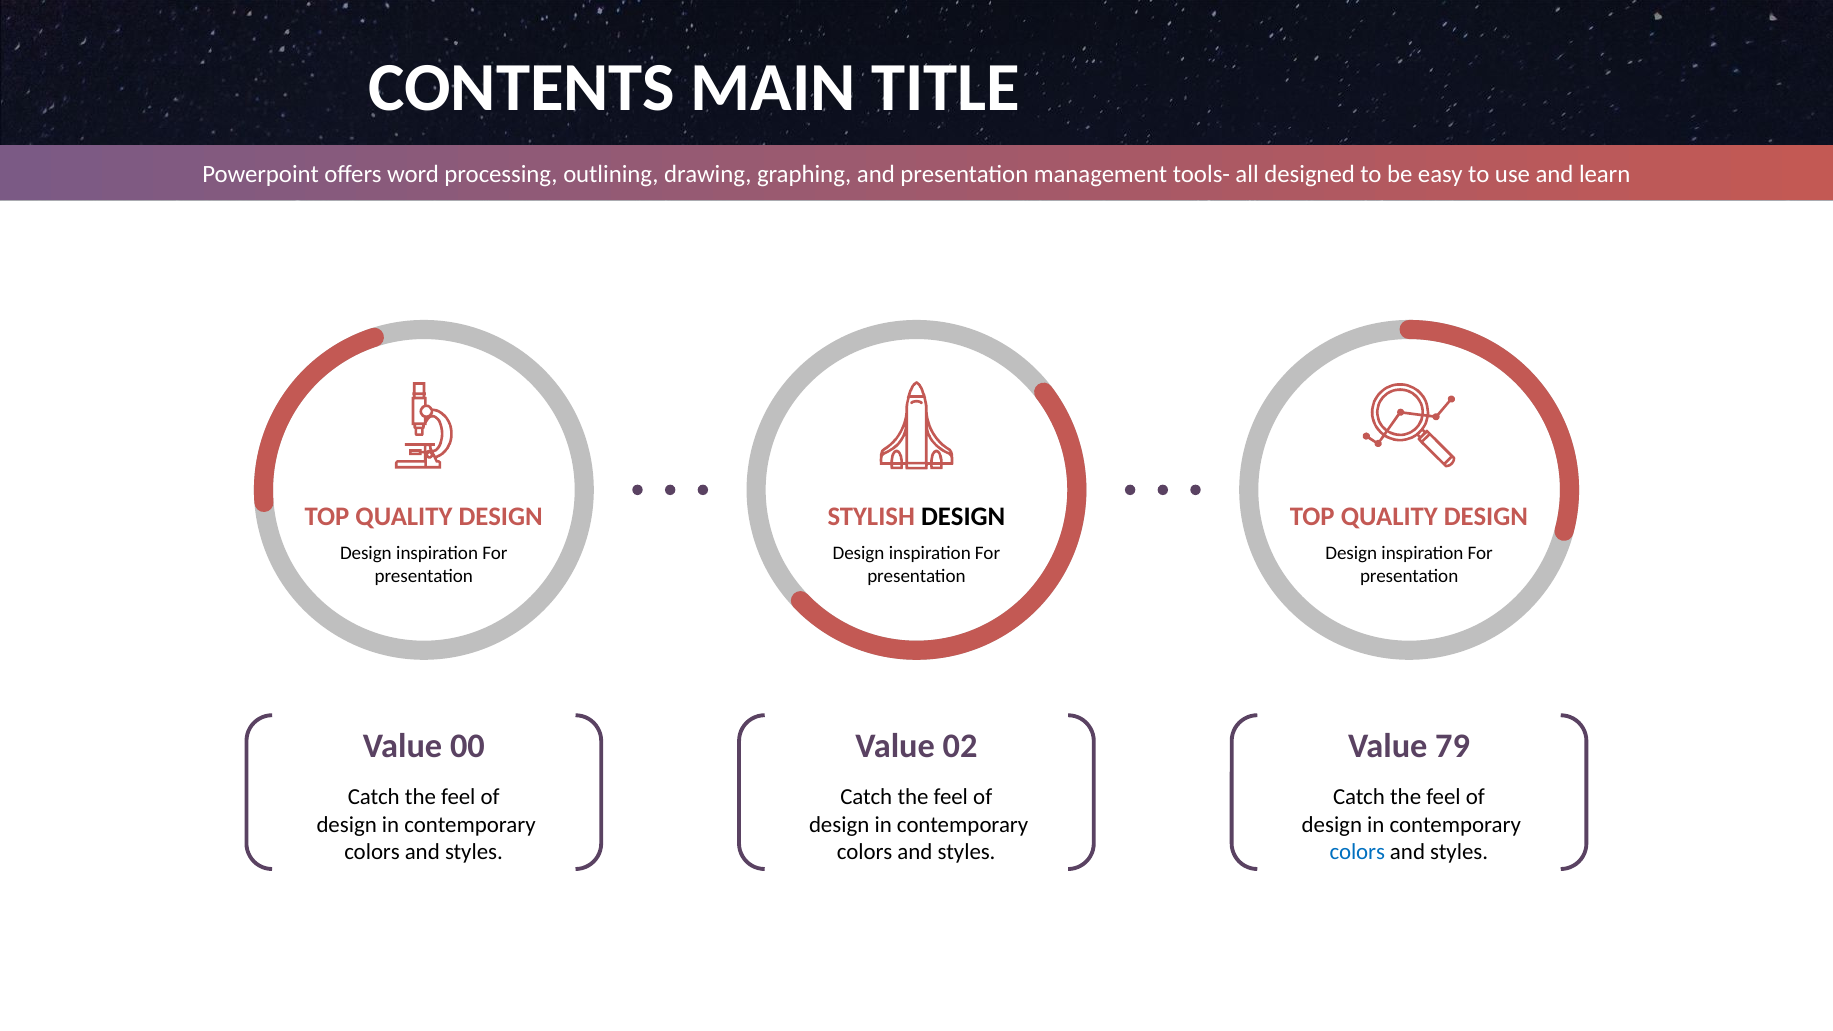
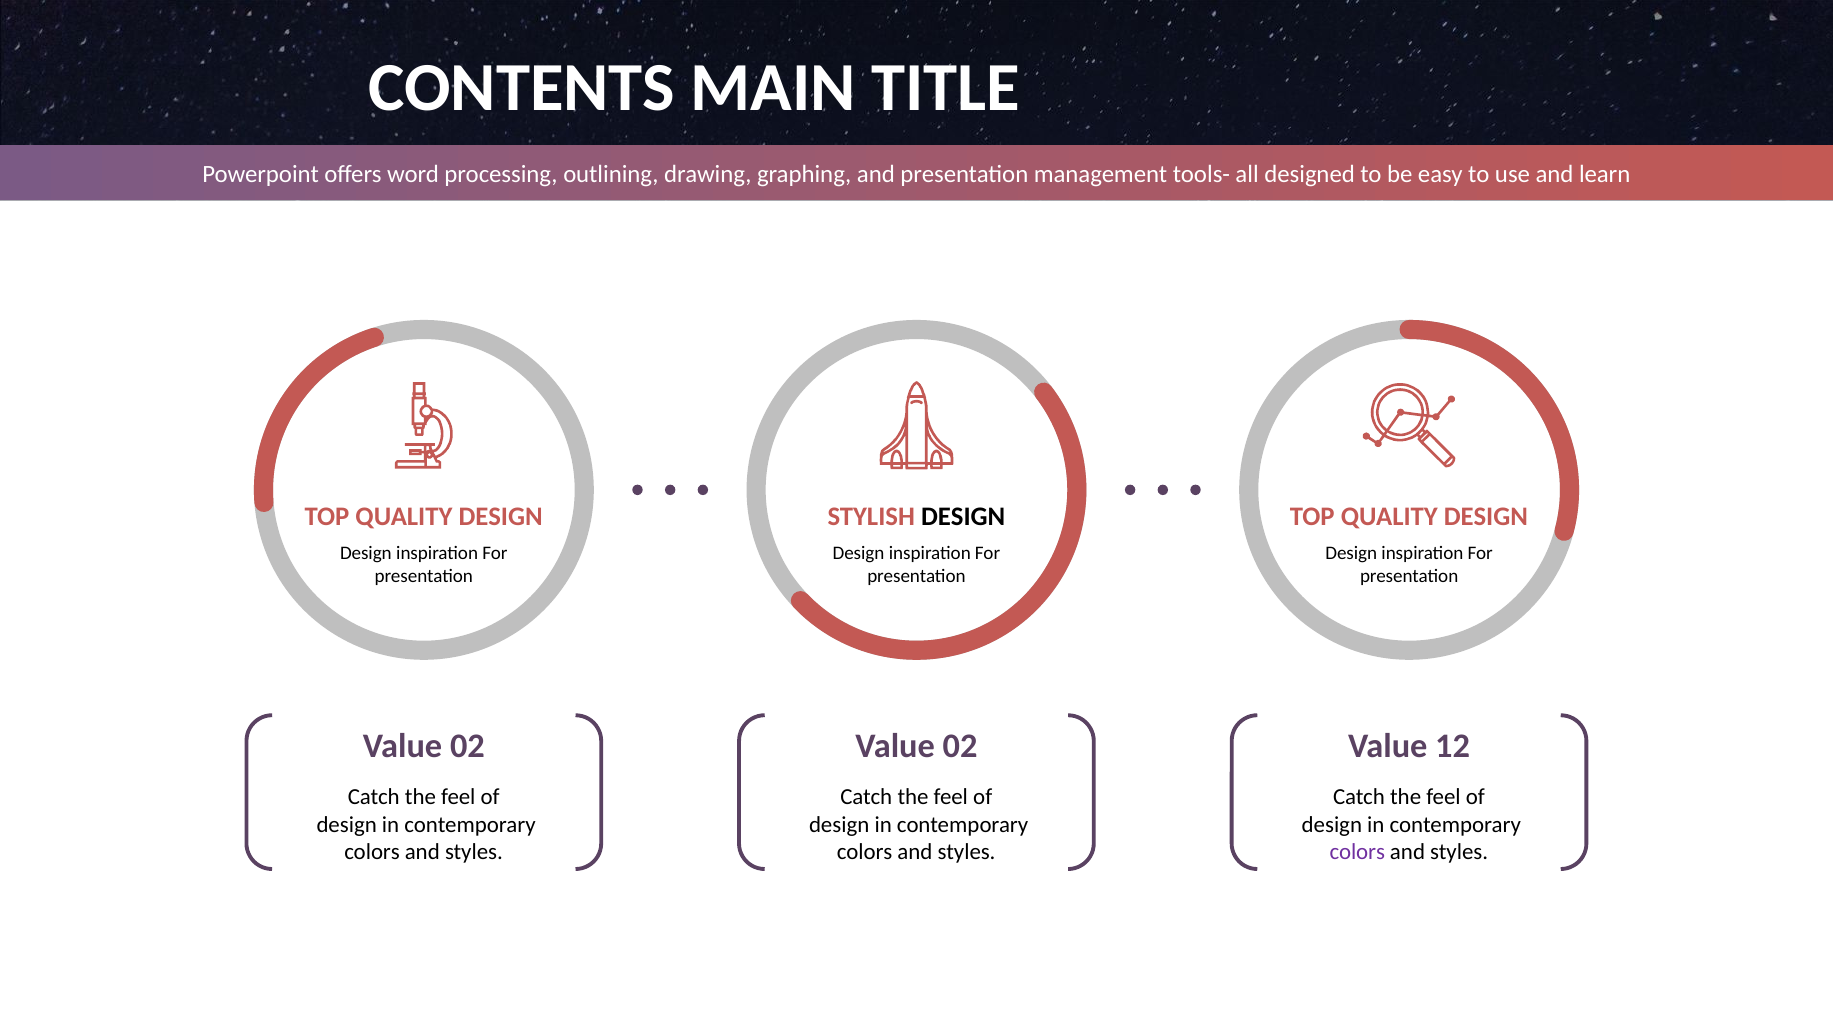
00: 00 -> 02 (467, 746)
79: 79 -> 12 (1453, 746)
colors colour: blue -> purple (1357, 852)
